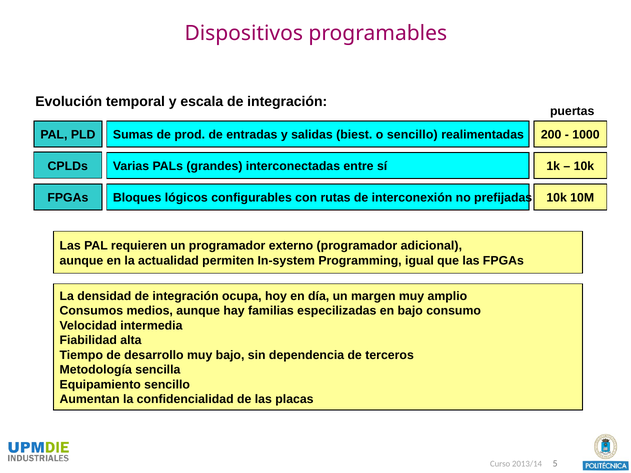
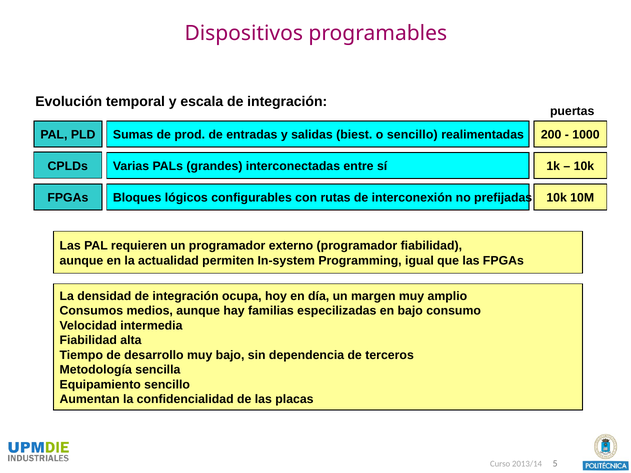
programador adicional: adicional -> fiabilidad (431, 246)
